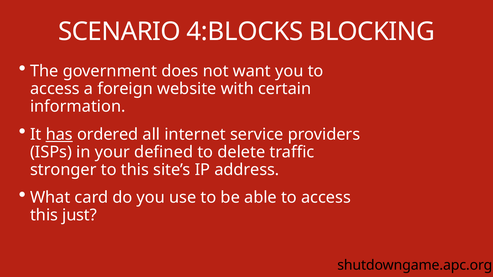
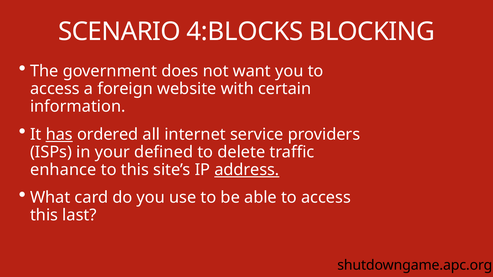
stronger: stronger -> enhance (63, 170)
address underline: none -> present (247, 170)
just: just -> last (79, 215)
